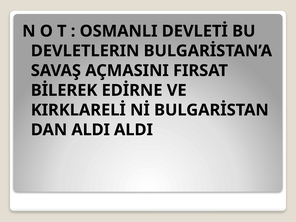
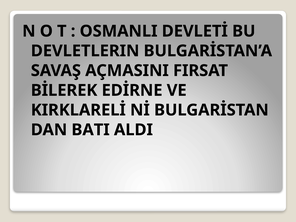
DAN ALDI: ALDI -> BATI (91, 130)
